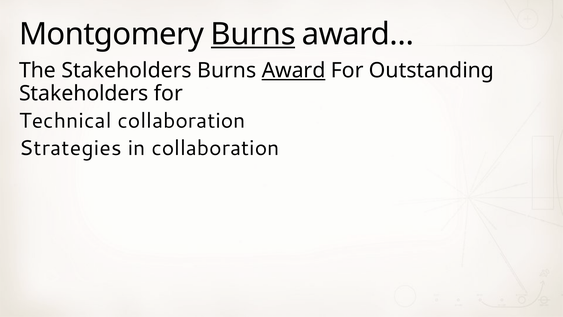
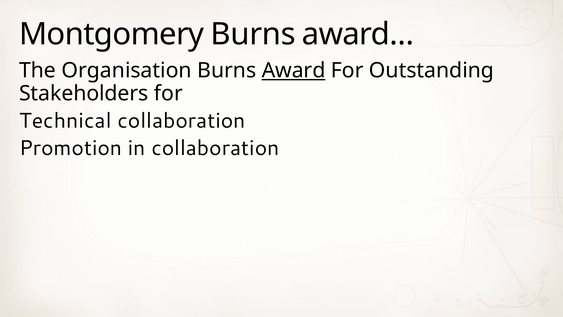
Burns underline: present -> none (253, 34)
The Stakeholders: Stakeholders -> Organisation (127, 70)
Strategies: Strategies -> Promotion (71, 148)
